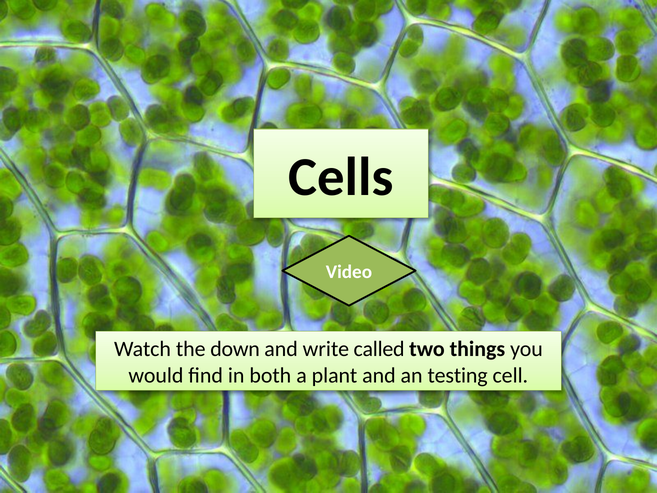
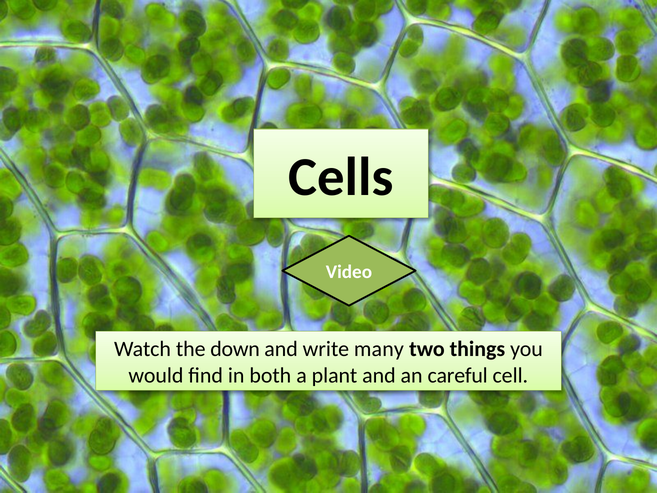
called: called -> many (379, 349)
testing: testing -> careful (458, 375)
